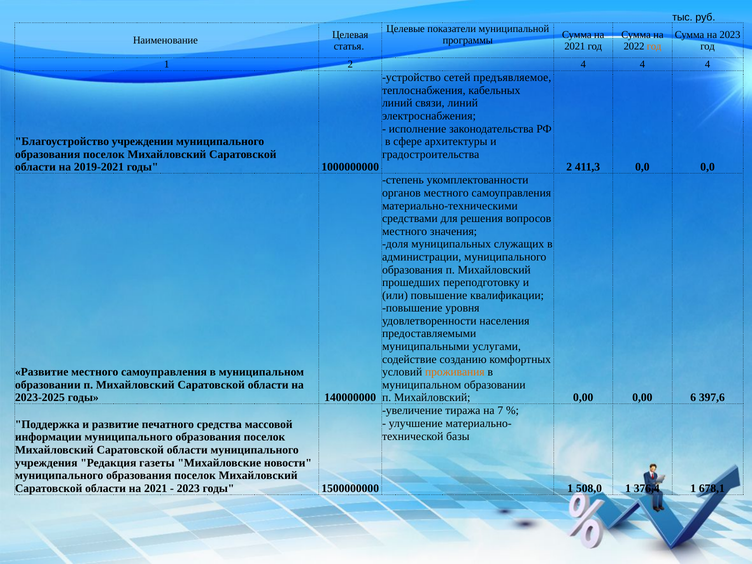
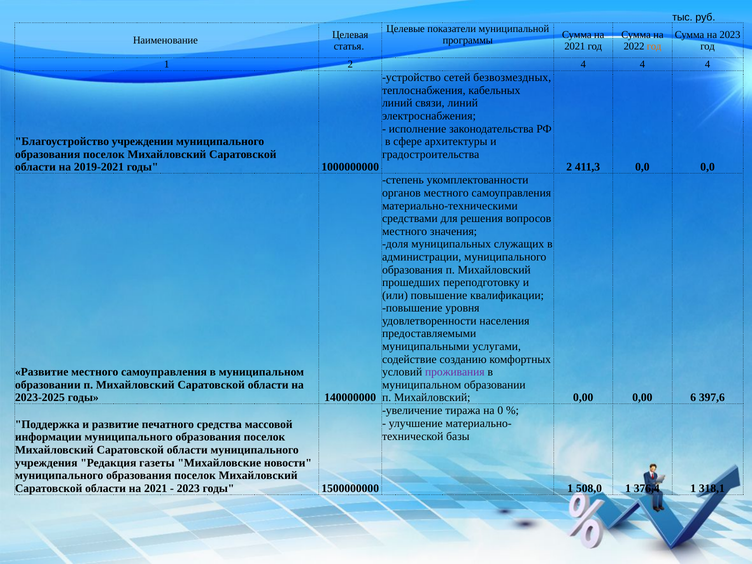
предъявляемое: предъявляемое -> безвозмездных (512, 78)
проживания colour: orange -> purple (455, 372)
7: 7 -> 0 (500, 411)
678,1: 678,1 -> 318,1 (712, 488)
